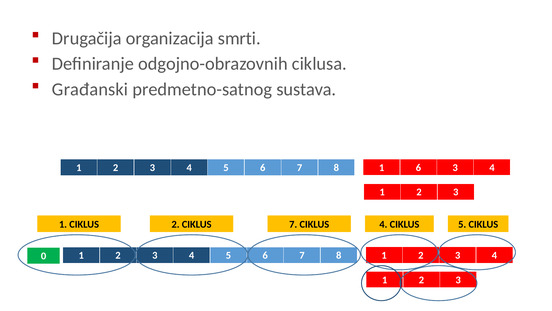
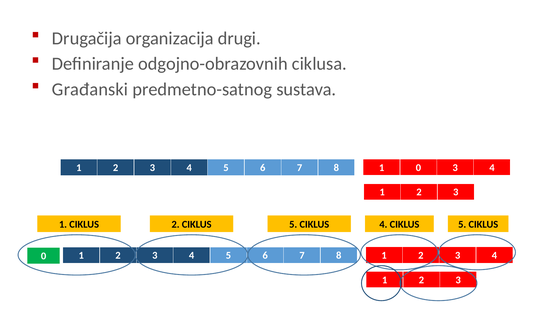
smrti: smrti -> drugi (239, 38)
1 6: 6 -> 0 (418, 167)
2 CIKLUS 7: 7 -> 5 (293, 224)
